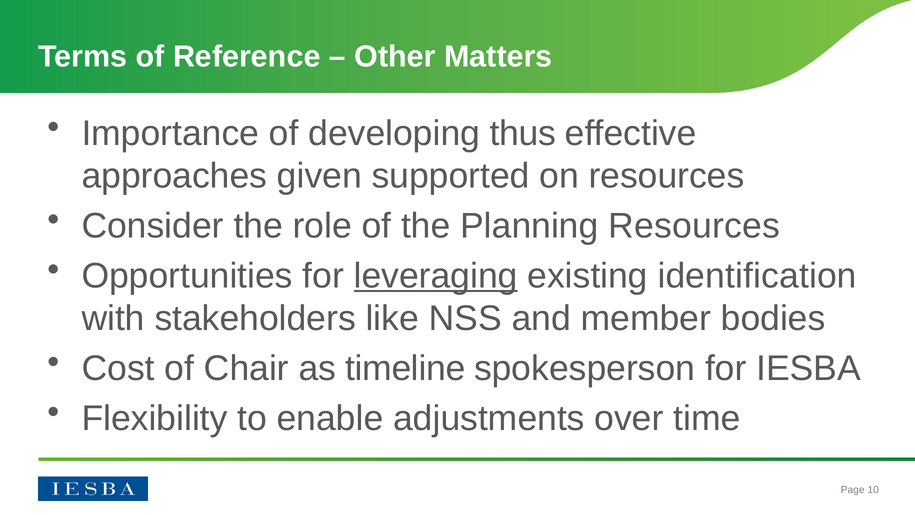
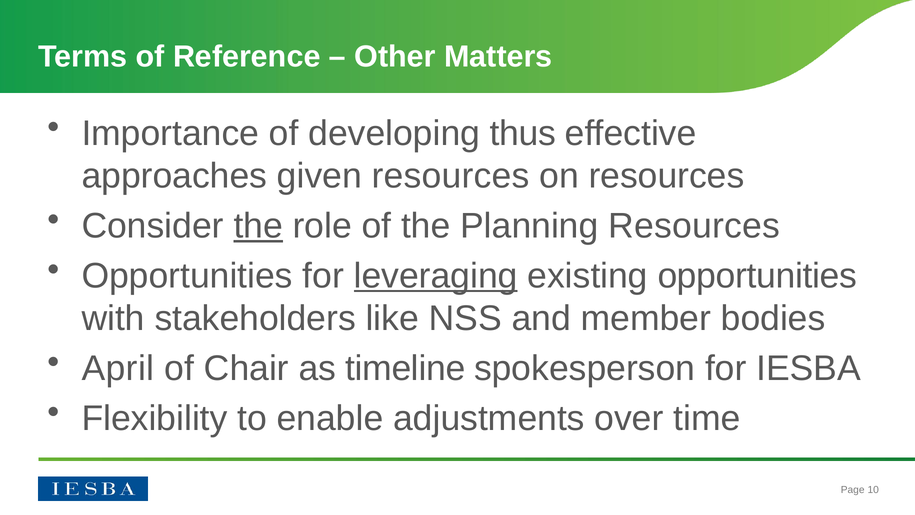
given supported: supported -> resources (451, 176)
the underline: none -> present (258, 226)
existing identification: identification -> opportunities (757, 276)
Cost: Cost -> April (118, 368)
